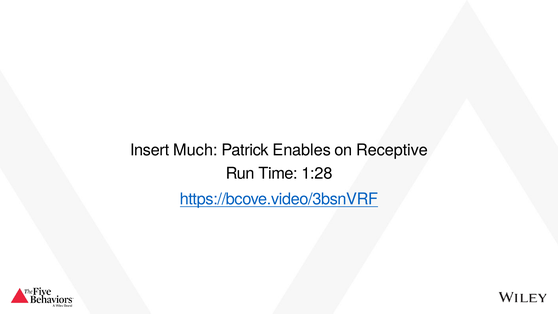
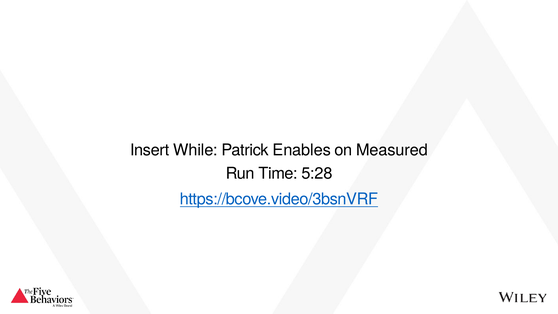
Much: Much -> While (196, 150)
Receptive: Receptive -> Measured (392, 150)
1:28: 1:28 -> 5:28 (317, 173)
